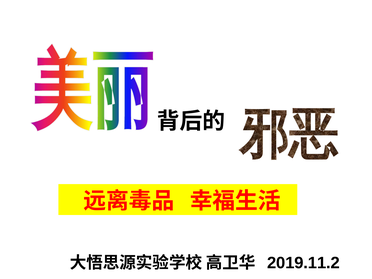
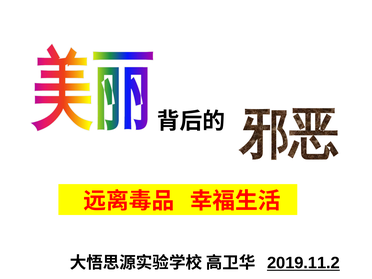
2019.11.2 underline: none -> present (303, 263)
